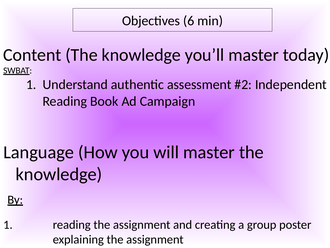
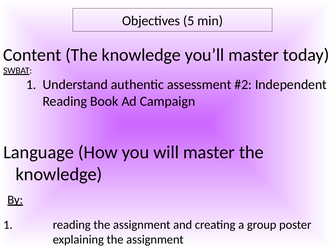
6: 6 -> 5 (189, 21)
